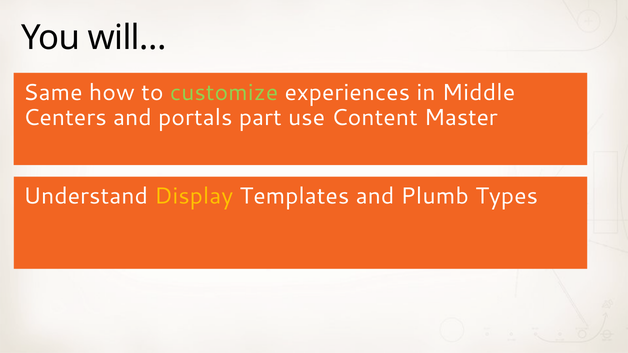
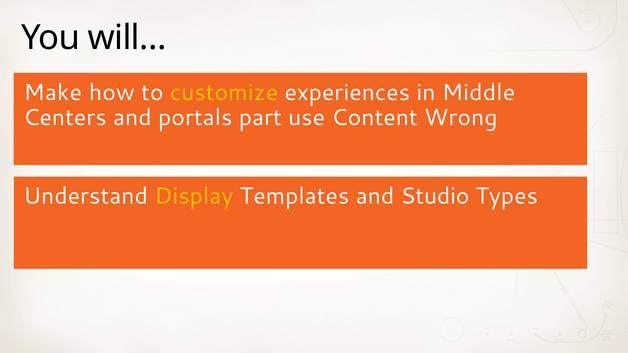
Same: Same -> Make (53, 93)
customize colour: light green -> yellow (224, 93)
Master: Master -> Wrong (461, 117)
Plumb: Plumb -> Studio (435, 196)
